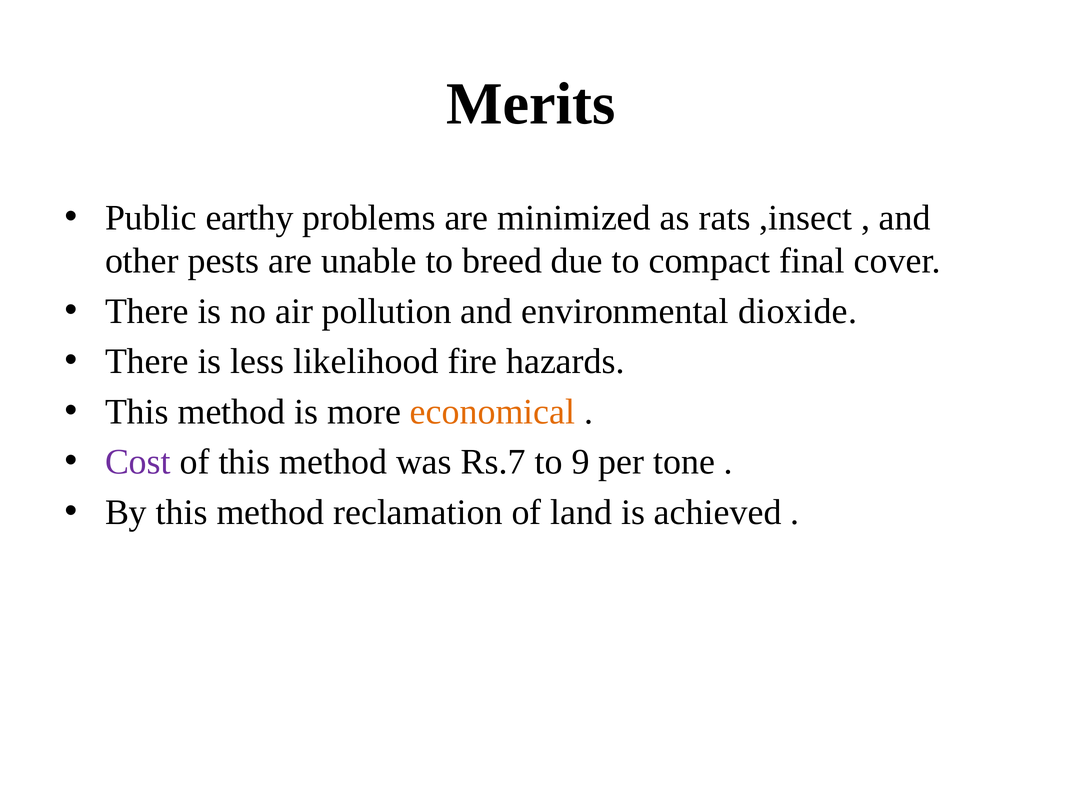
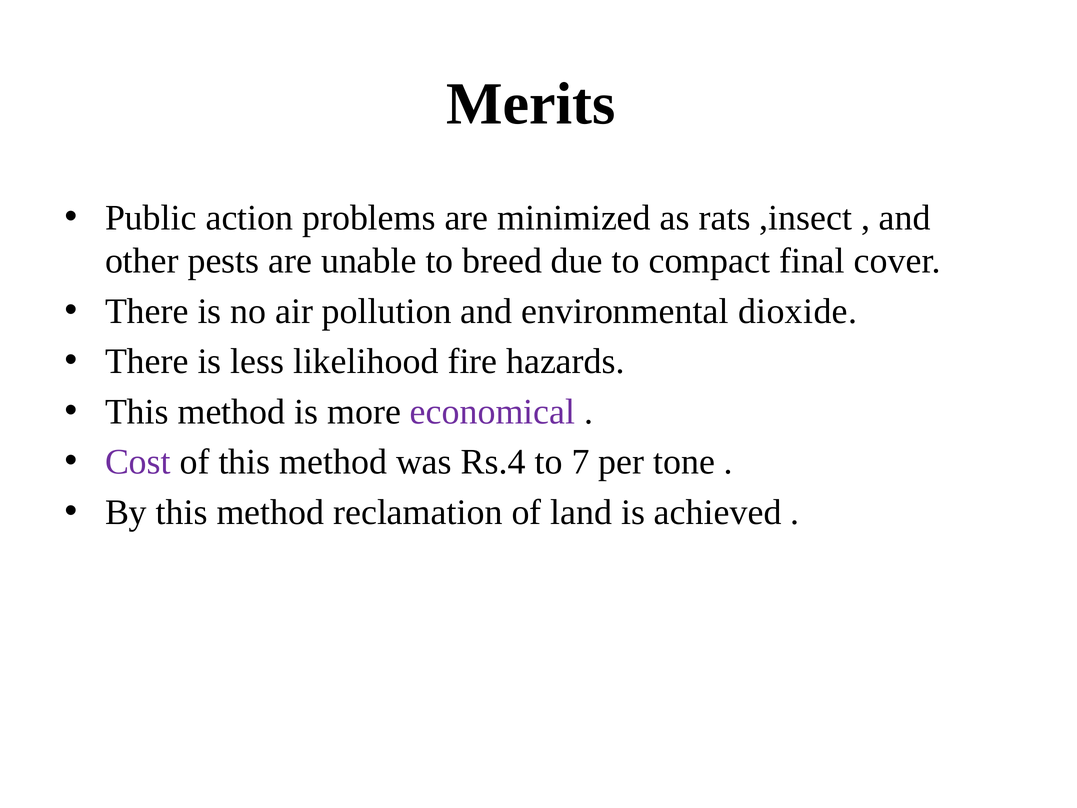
earthy: earthy -> action (249, 218)
economical colour: orange -> purple (493, 412)
Rs.7: Rs.7 -> Rs.4 (493, 462)
9: 9 -> 7 (580, 462)
